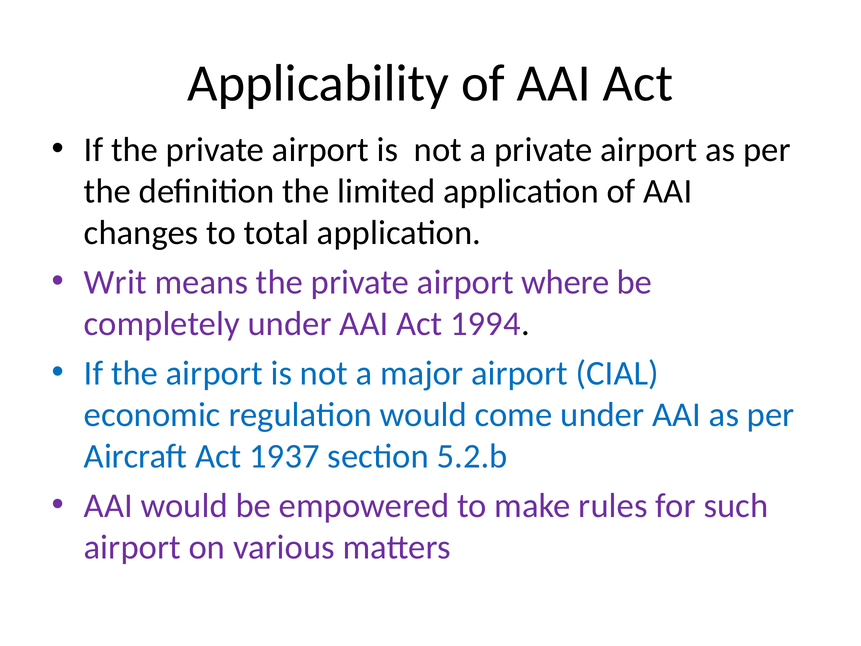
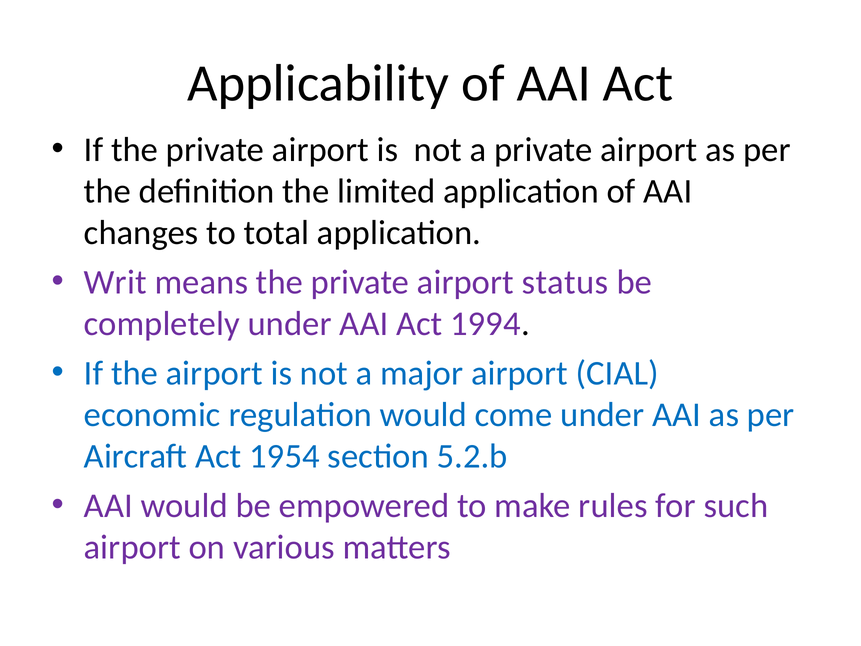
where: where -> status (565, 282)
1937: 1937 -> 1954 (284, 456)
